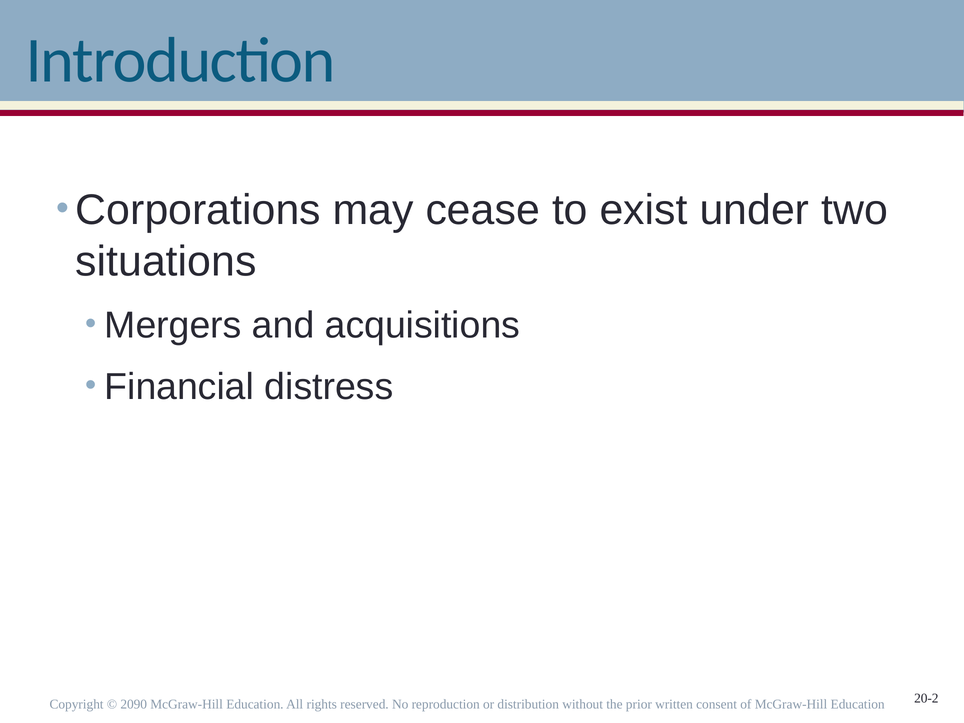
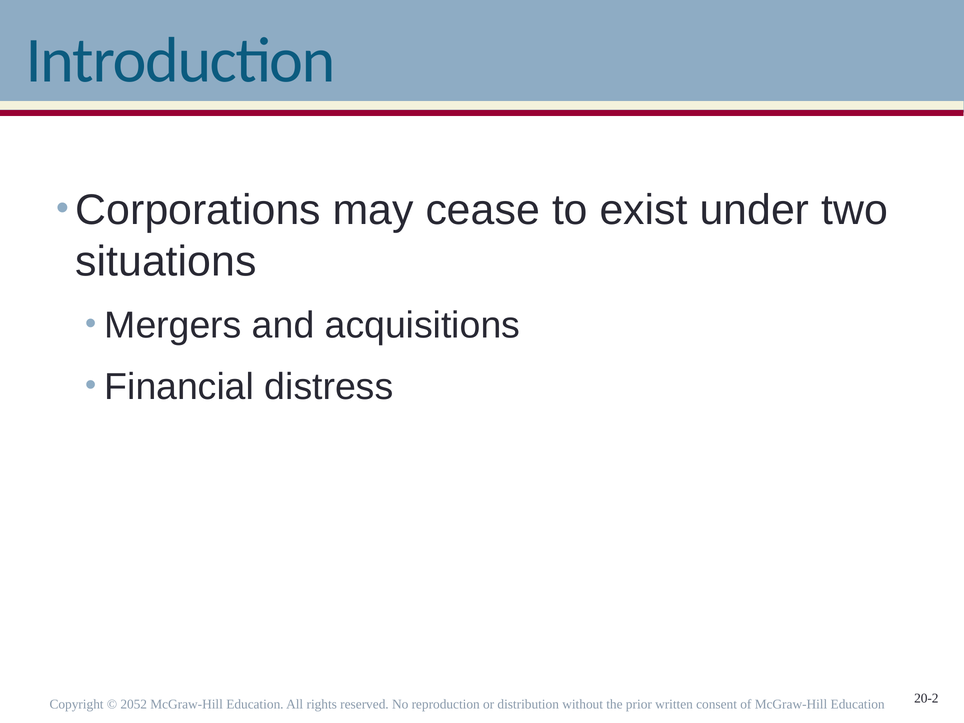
2090: 2090 -> 2052 (134, 705)
